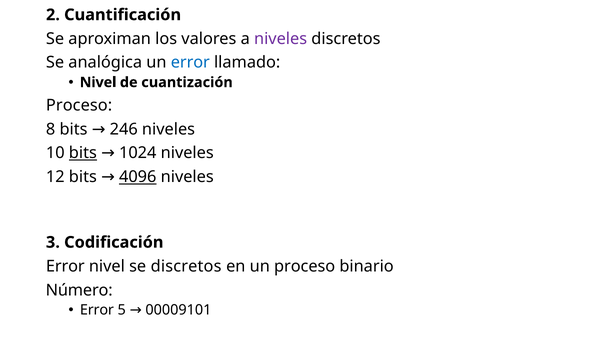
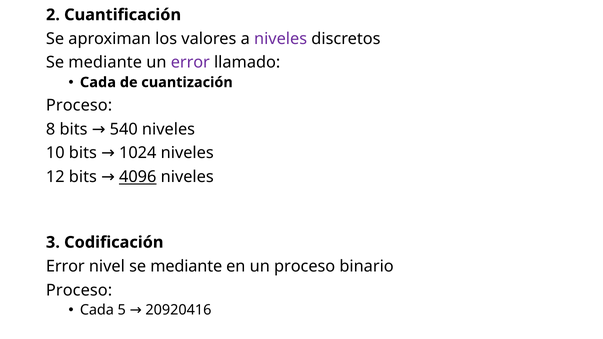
analógica: analógica -> mediante (105, 63)
error colour: blue -> purple (190, 63)
Nivel: Nivel -> Cada (98, 82)
246: 246 -> 540 (124, 129)
bits underline: present -> none (83, 153)
nivel se discretos: discretos -> mediante (186, 266)
Número: Número -> Proceso (79, 290)
Error: Error -> Cada (97, 310)
00009101: 00009101 -> 20920416 (178, 310)
